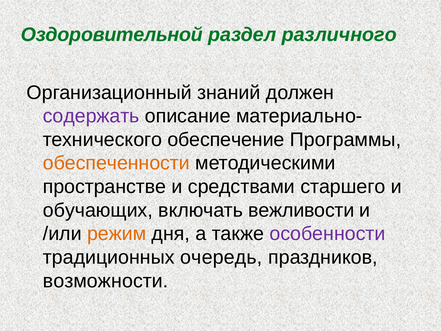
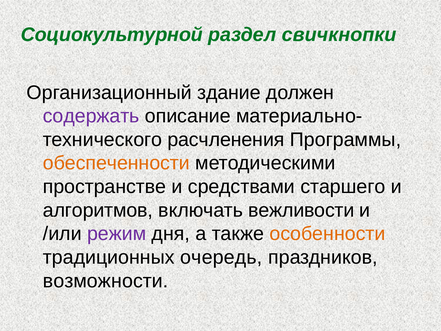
Оздоровительной: Оздоровительной -> Социокультурной (112, 35)
различного: различного -> свичкнопки (339, 35)
знаний: знаний -> здание (229, 92)
обеспечение: обеспечение -> расчленения (226, 140)
обучающих: обучающих -> алгоритмов (98, 210)
режим colour: orange -> purple (117, 234)
особенности colour: purple -> orange (328, 234)
